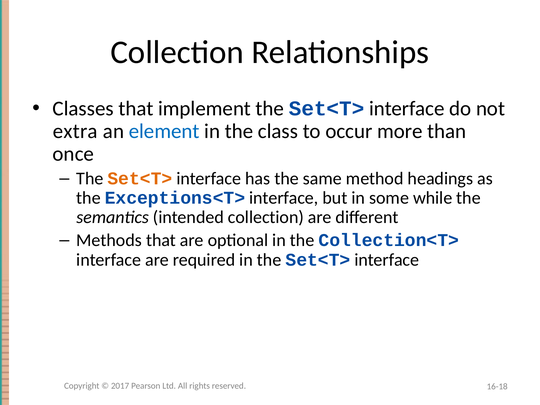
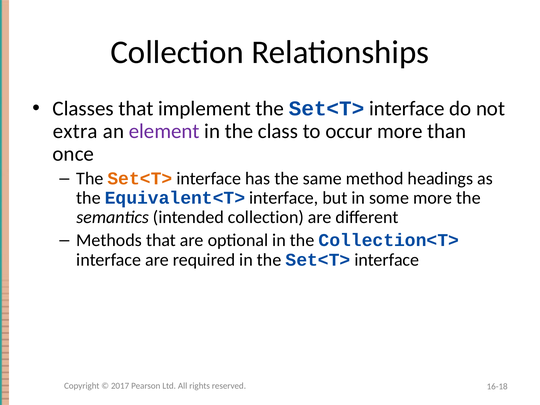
element colour: blue -> purple (164, 131)
Exceptions<T>: Exceptions<T> -> Equivalent<T> (175, 198)
some while: while -> more (433, 198)
